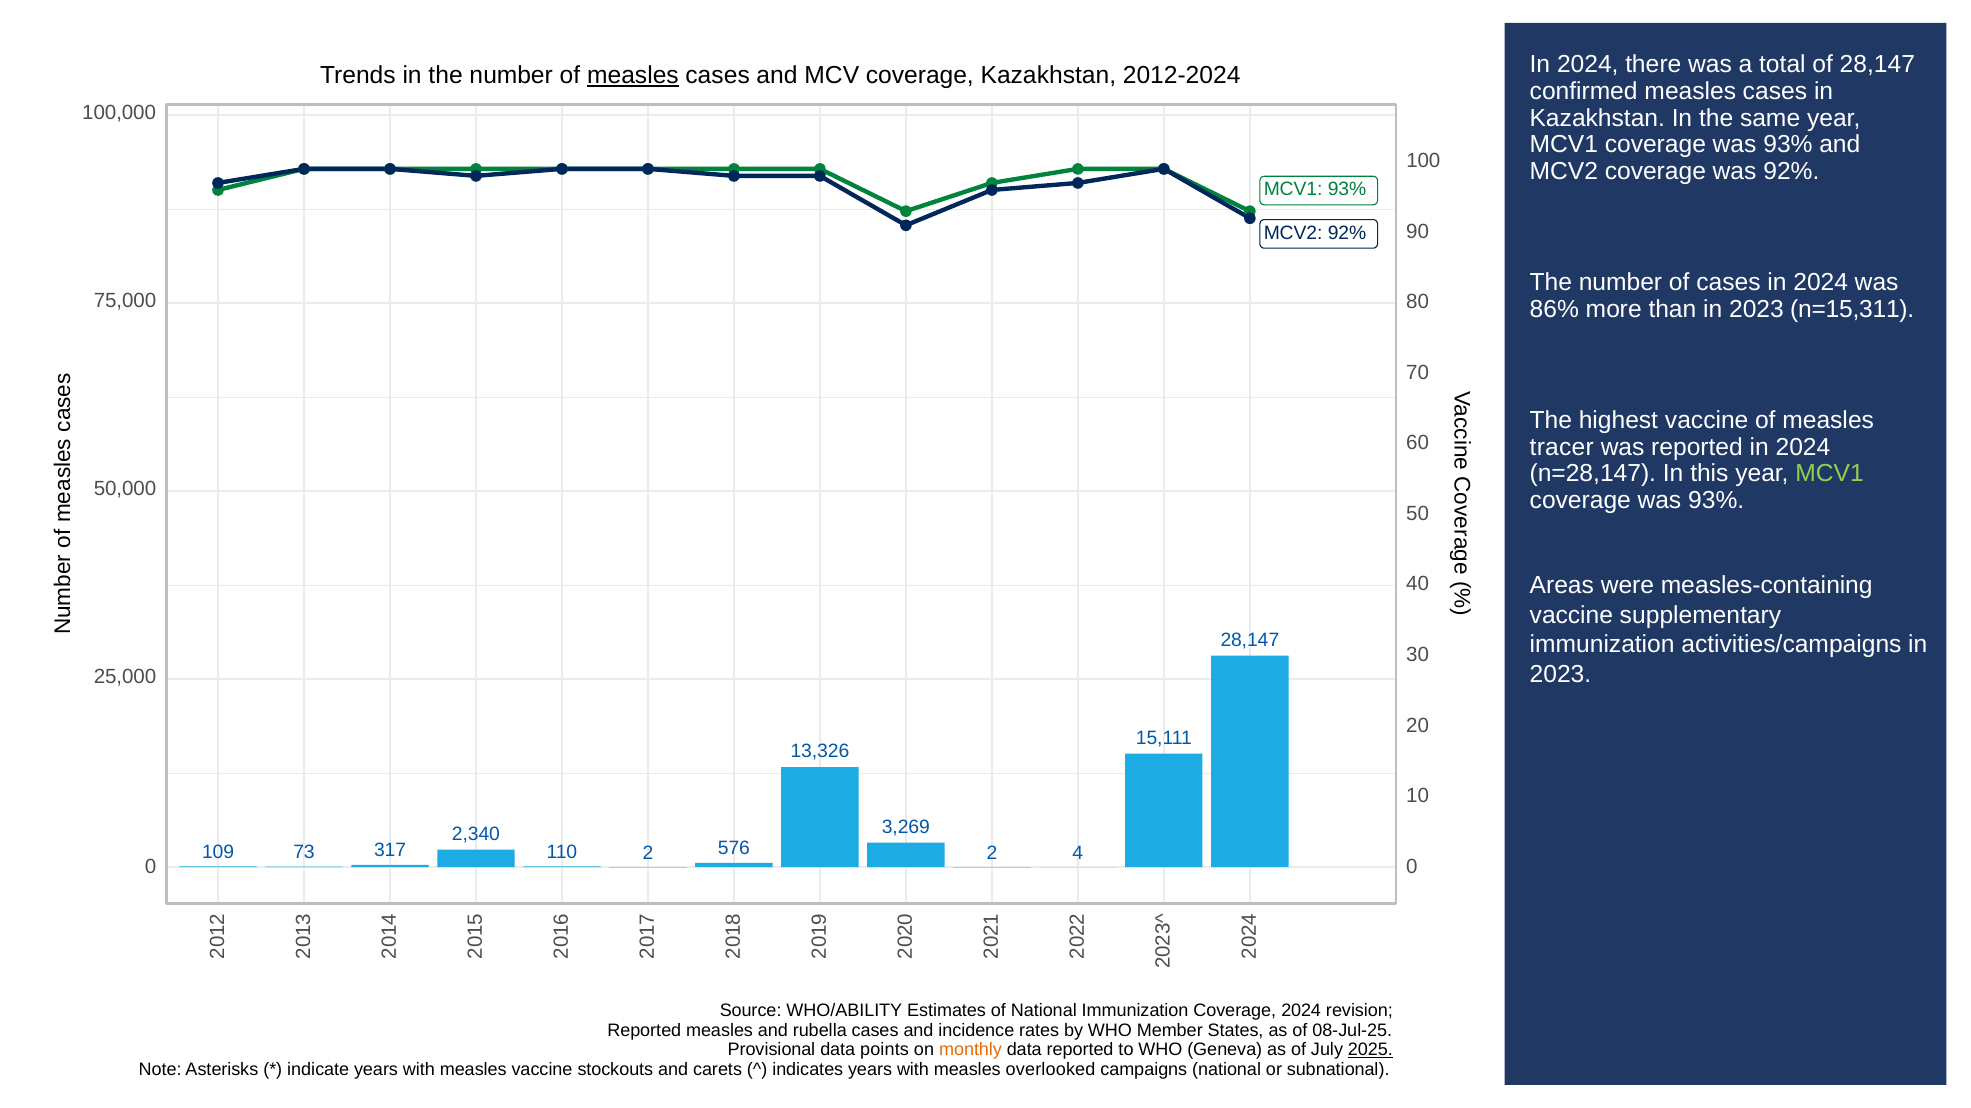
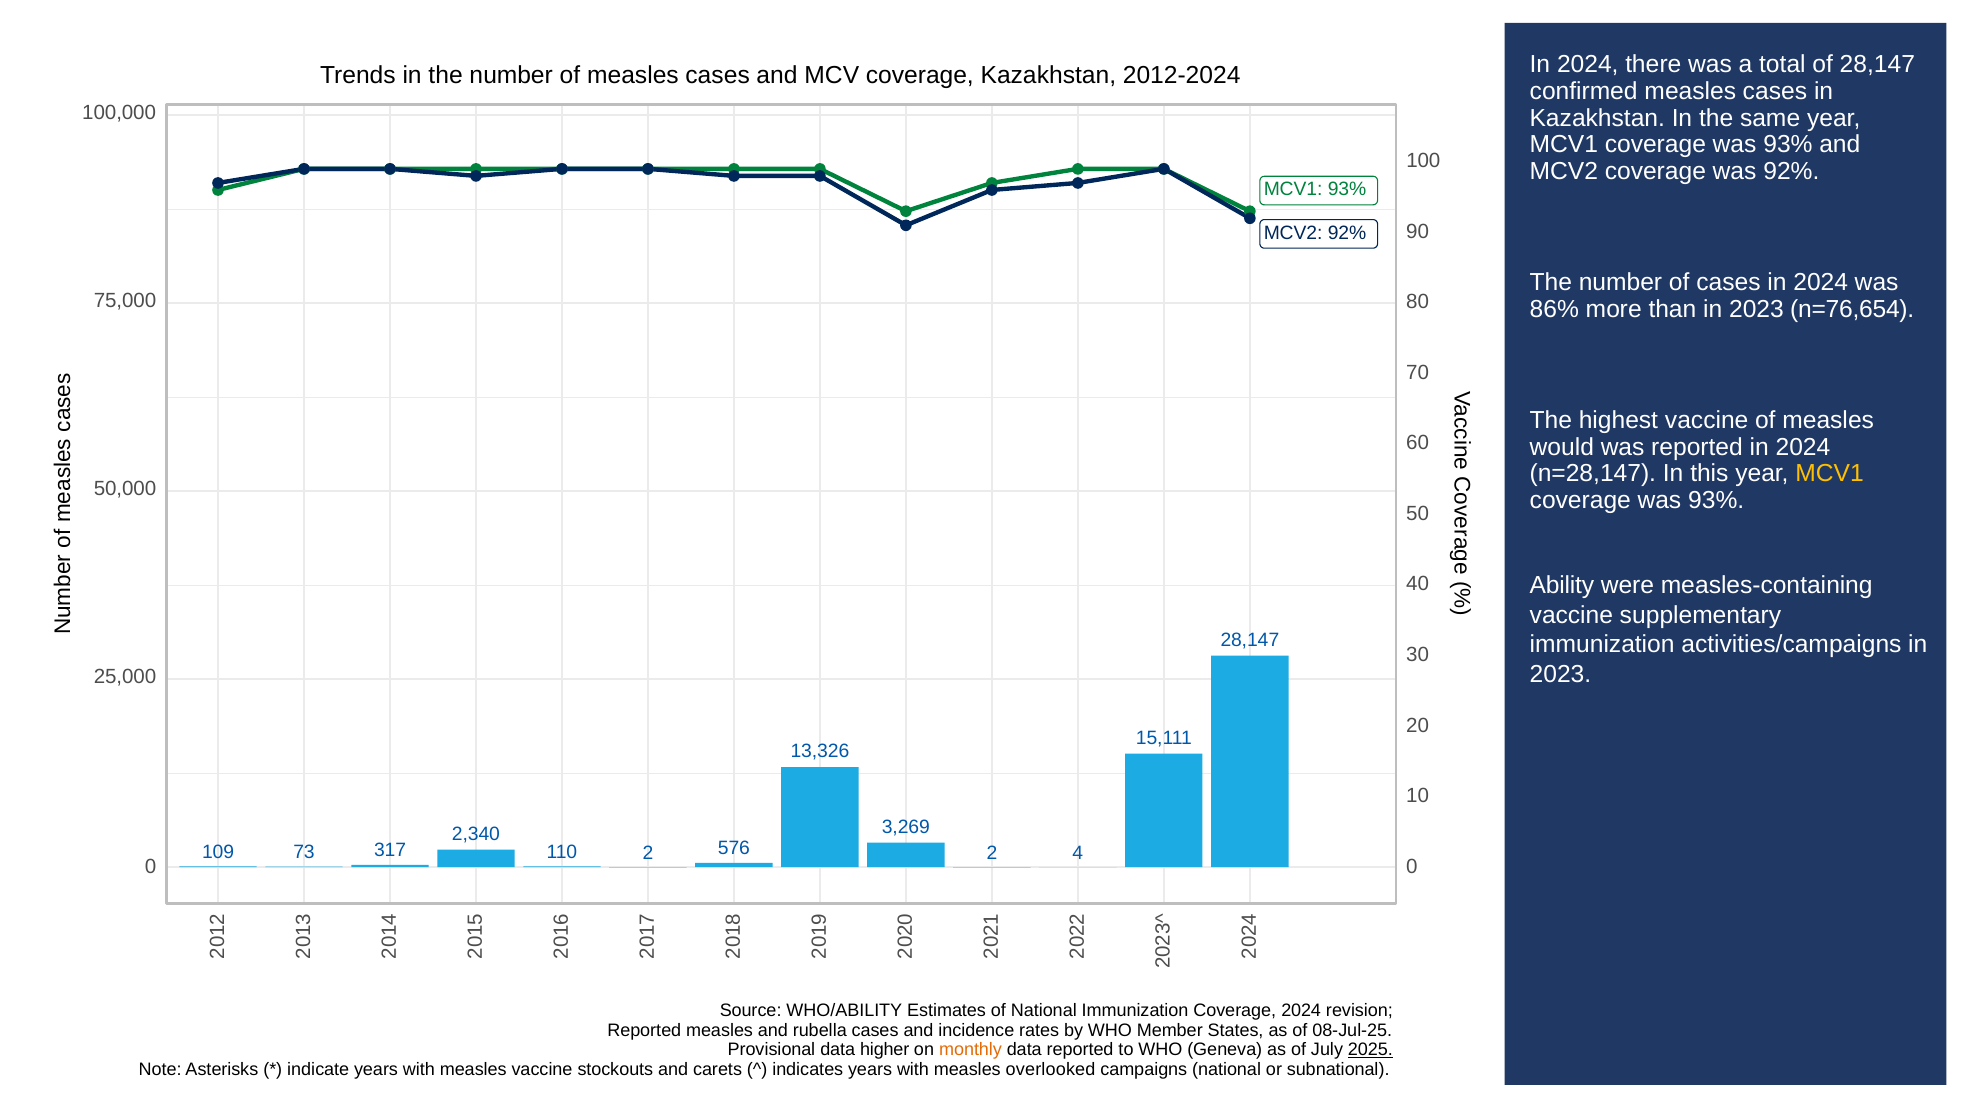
measles underline: present -> none (633, 76)
n=15,311: n=15,311 -> n=76,654 (1852, 309)
tracer: tracer -> would (1562, 447)
MCV1 colour: light green -> yellow (1830, 474)
Areas: Areas -> Ability (1562, 586)
points: points -> higher (885, 1050)
